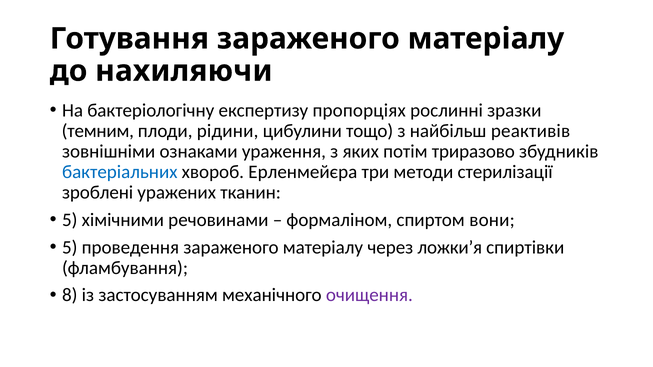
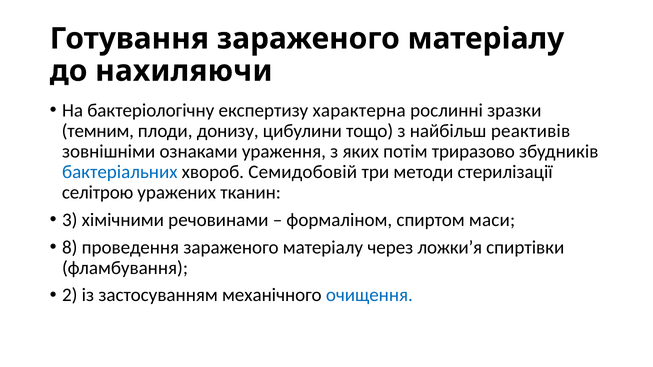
пропорціях: пропорціях -> характерна (359, 110)
рідини: рідини -> донизу (228, 131)
Ерленмейєра: Ерленмейєра -> Семидобовій (303, 172)
зроблені: зроблені -> селітрою (98, 193)
5: 5 -> 3 (70, 220)
вони: вони -> маси (492, 220)
5: 5 -> 8 (70, 247)
8: 8 -> 2 (70, 295)
очищення colour: purple -> blue (369, 295)
